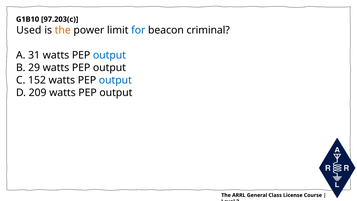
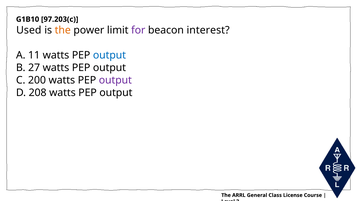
for colour: blue -> purple (138, 30)
criminal: criminal -> interest (208, 30)
31: 31 -> 11 (34, 55)
29: 29 -> 27 (34, 68)
152: 152 -> 200 (37, 80)
output colour: blue -> purple (115, 80)
209: 209 -> 208 (38, 93)
